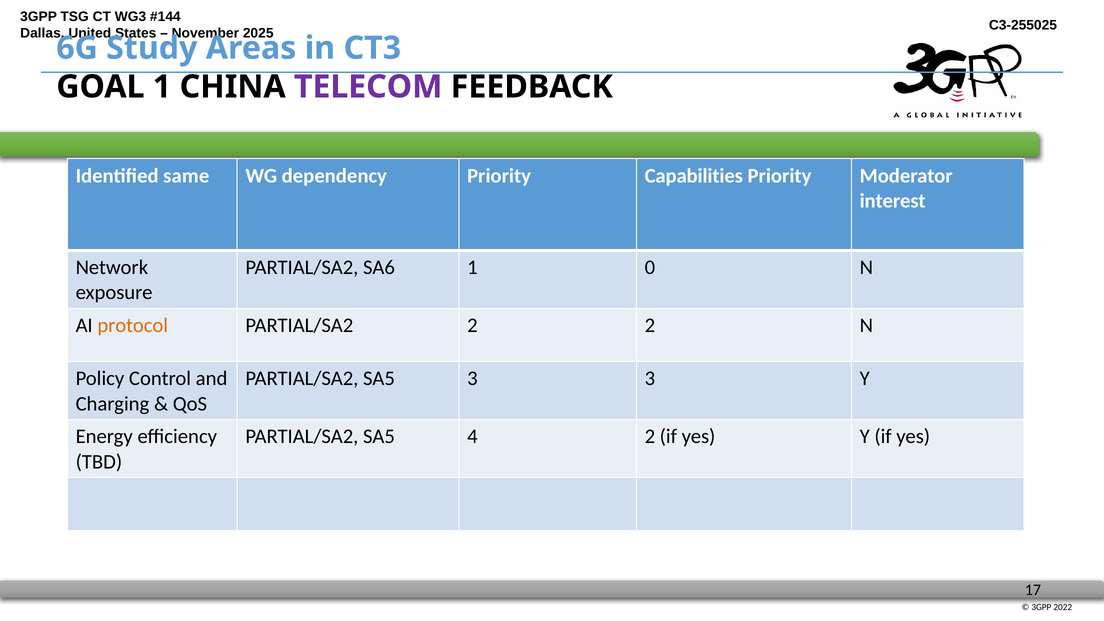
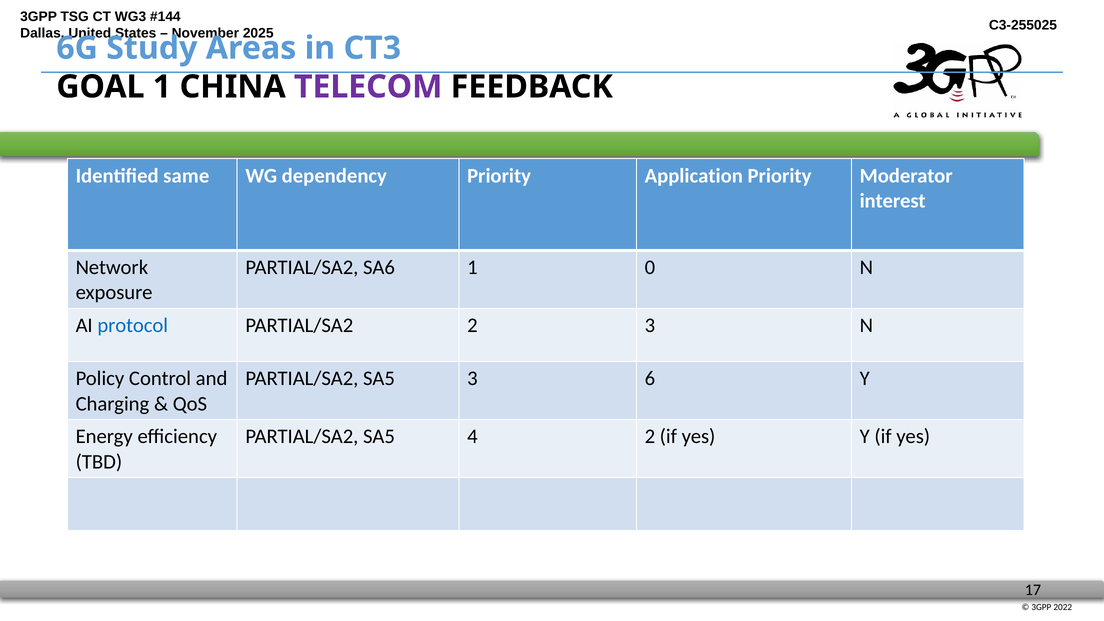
Capabilities: Capabilities -> Application (694, 176)
protocol colour: orange -> blue (133, 325)
2 2: 2 -> 3 (650, 325)
3 3: 3 -> 6 (650, 378)
